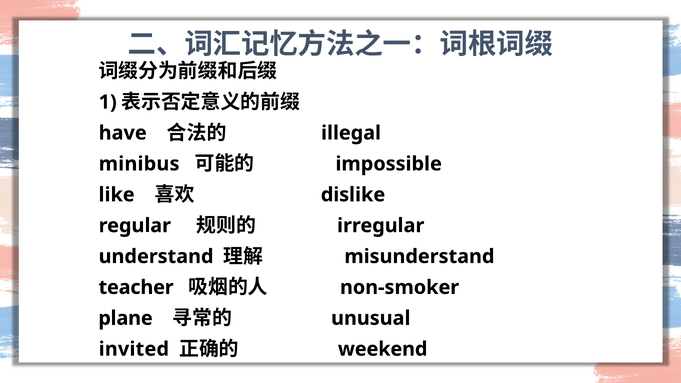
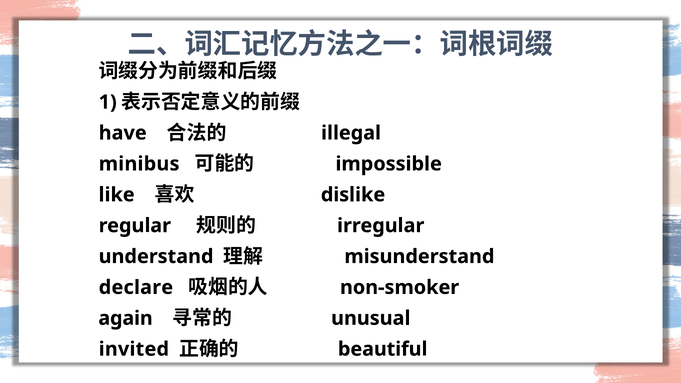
teacher: teacher -> declare (136, 287)
plane: plane -> again (126, 318)
weekend: weekend -> beautiful (383, 349)
